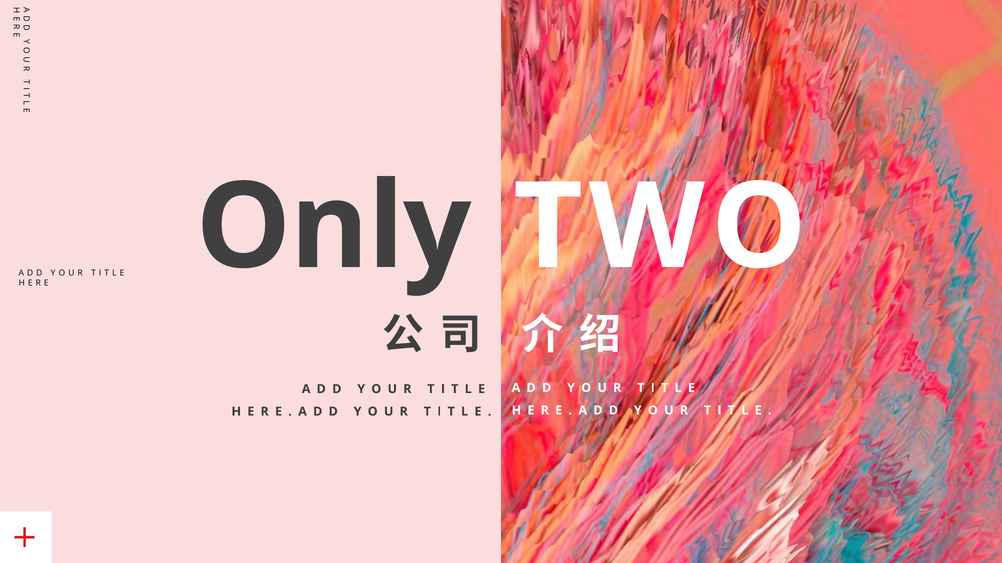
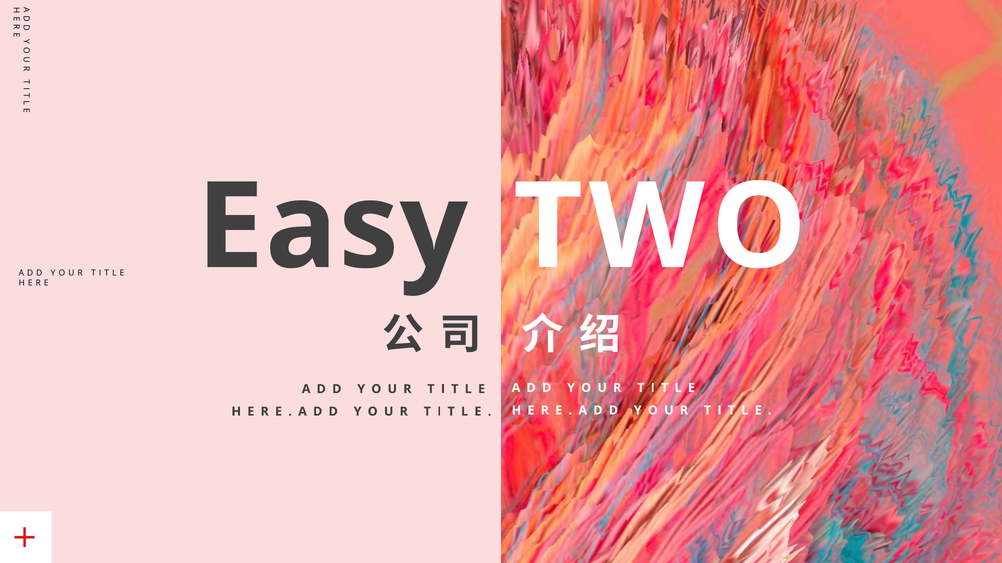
Only: Only -> Easy (332, 228)
